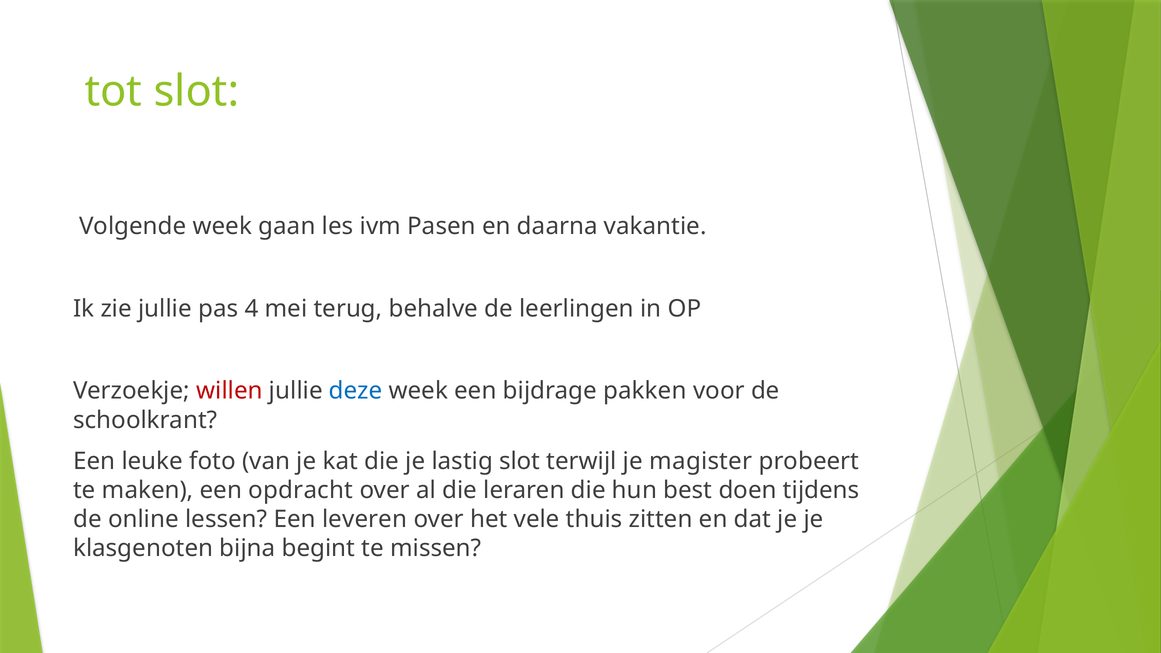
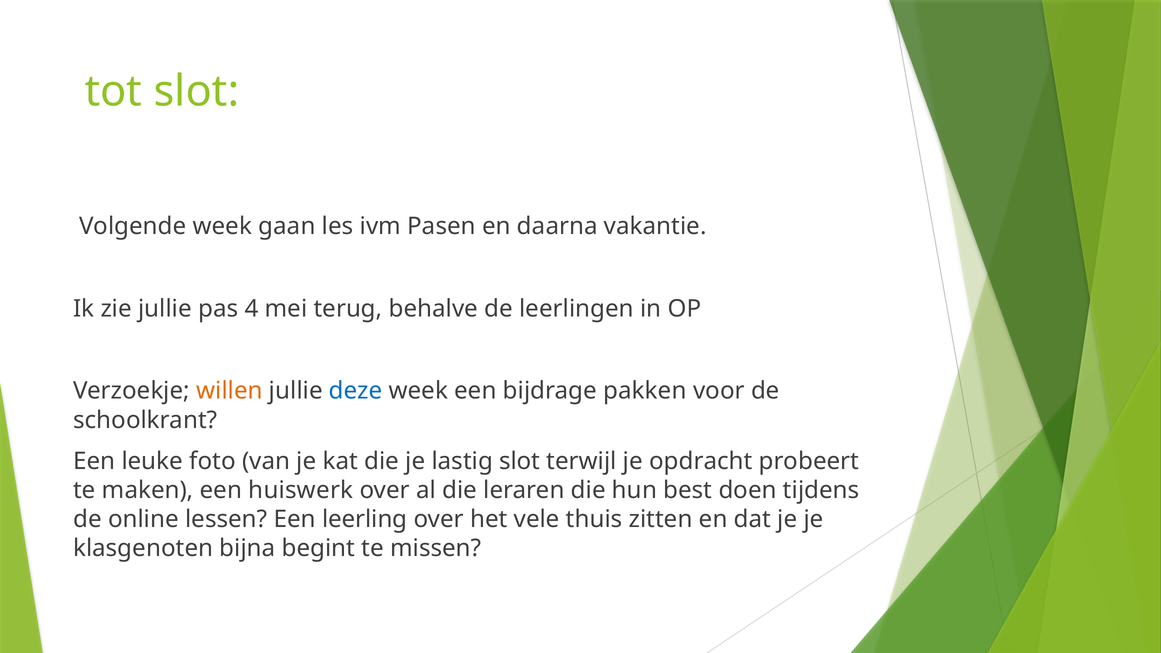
willen colour: red -> orange (229, 391)
magister: magister -> opdracht (701, 461)
opdracht: opdracht -> huiswerk (301, 490)
leveren: leveren -> leerling (365, 519)
